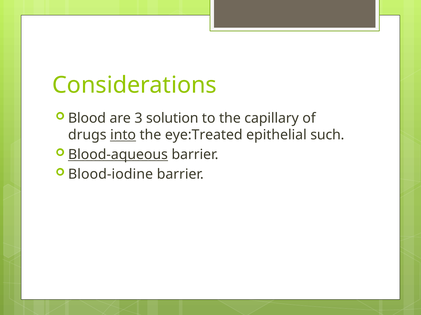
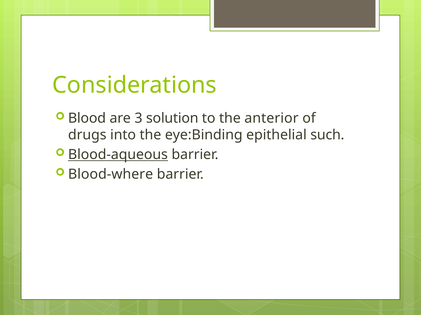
capillary: capillary -> anterior (271, 119)
into underline: present -> none (123, 135)
eye:Treated: eye:Treated -> eye:Binding (204, 135)
Blood-iodine: Blood-iodine -> Blood-where (111, 175)
